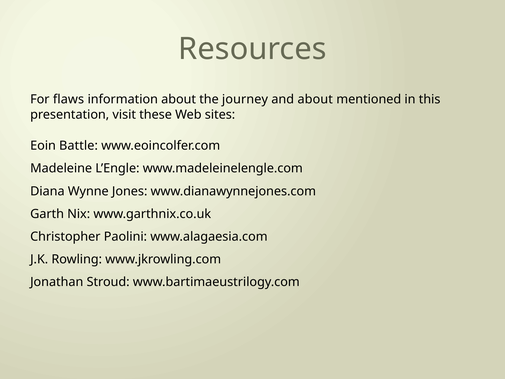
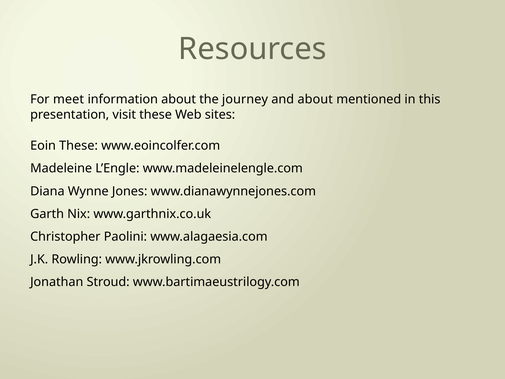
flaws: flaws -> meet (68, 99)
Eoin Battle: Battle -> These (79, 146)
